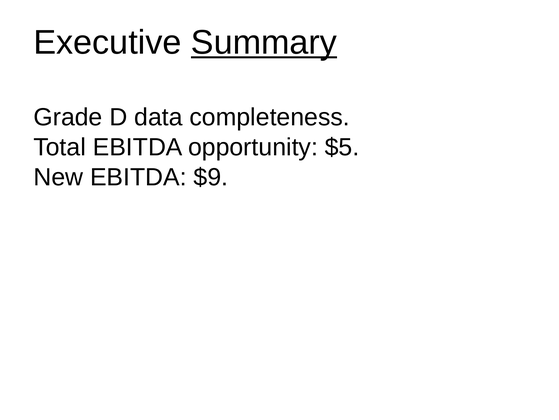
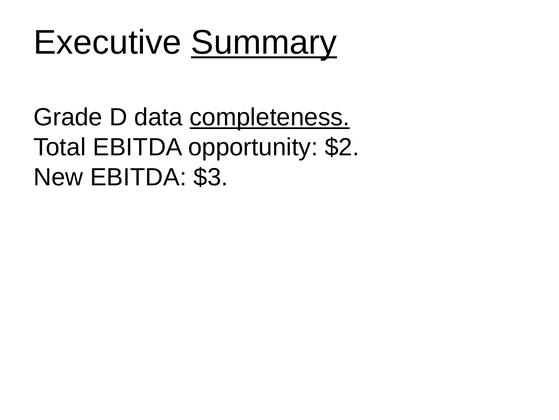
completeness underline: none -> present (270, 117)
$5: $5 -> $2 (342, 147)
$9: $9 -> $3 (211, 177)
